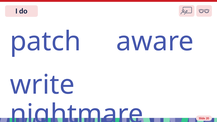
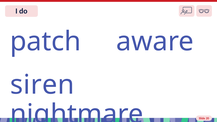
write: write -> siren (42, 85)
